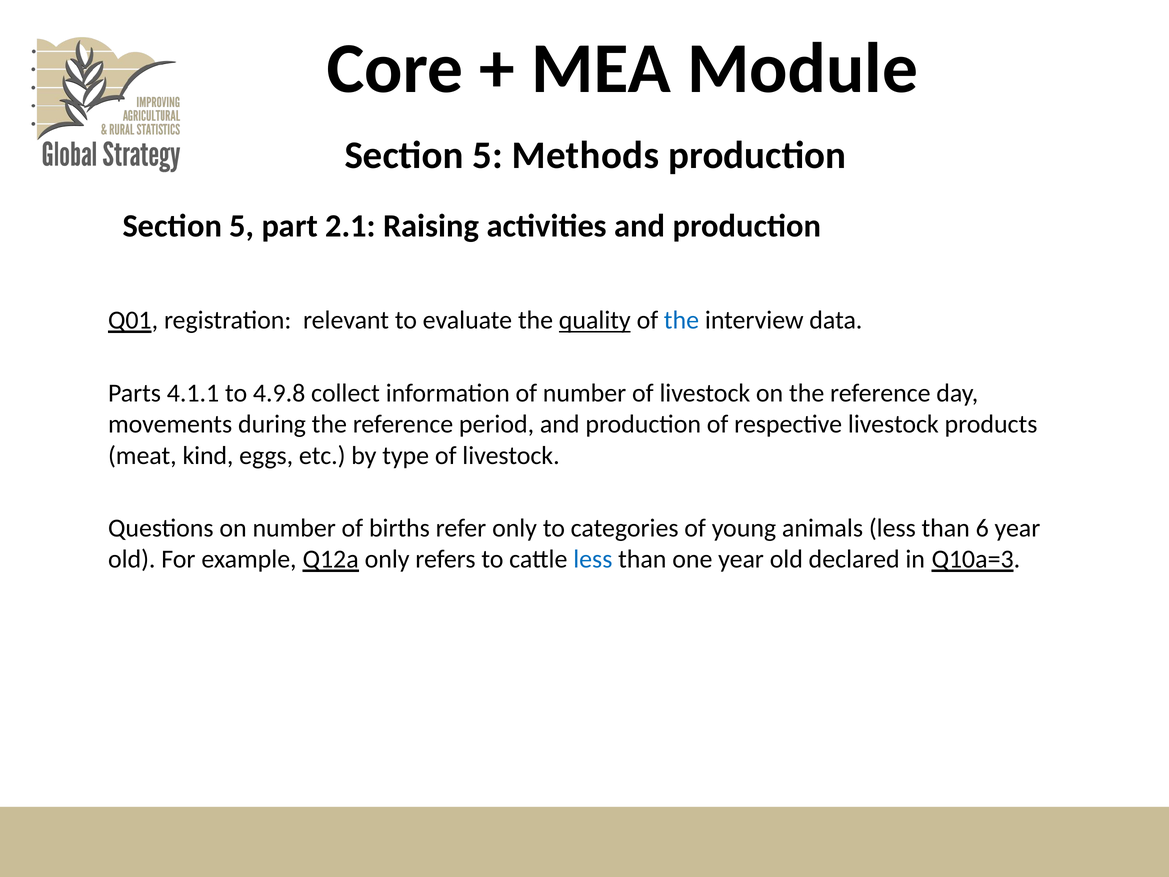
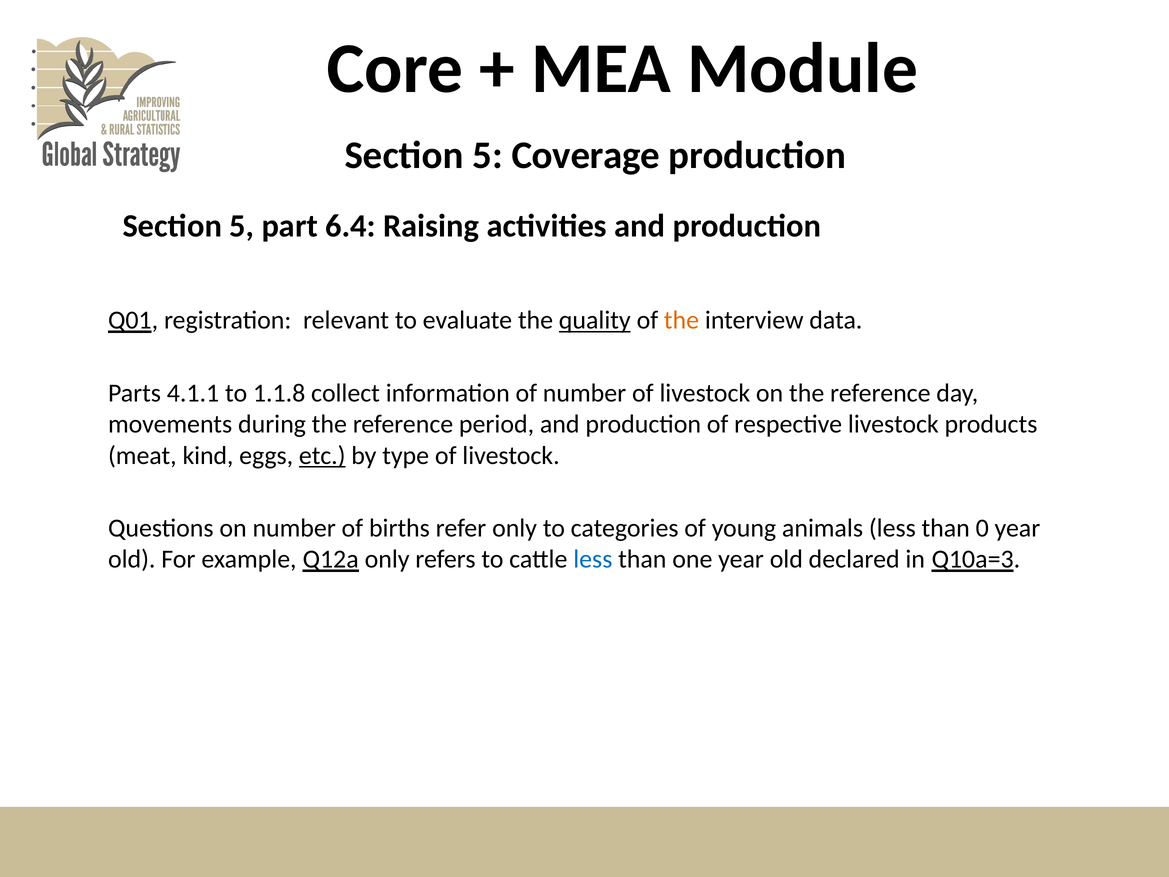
Methods: Methods -> Coverage (586, 155)
2.1: 2.1 -> 6.4 (350, 226)
the colour: blue -> orange (681, 320)
4.9.8: 4.9.8 -> 1.1.8 (279, 393)
etc underline: none -> present (322, 455)
6: 6 -> 0 (982, 528)
